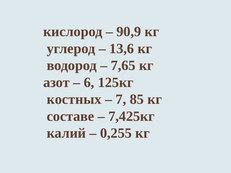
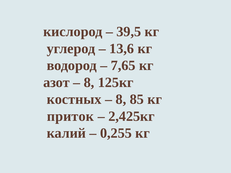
90,9: 90,9 -> 39,5 (129, 32)
6: 6 -> 8 (89, 83)
7: 7 -> 8 (121, 99)
составе: составе -> приток (70, 116)
7,425кг: 7,425кг -> 2,425кг (132, 116)
